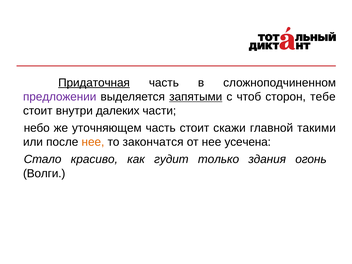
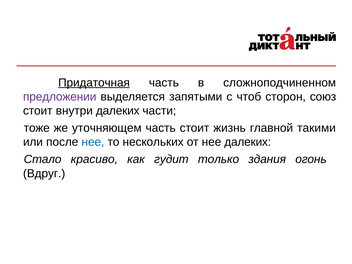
запятыми underline: present -> none (196, 97)
тебе: тебе -> союз (323, 97)
небо: небо -> тоже (37, 128)
скажи: скажи -> жизнь (230, 128)
нее colour: orange -> blue (93, 142)
закончатся: закончатся -> нескольких (153, 142)
нее усечена: усечена -> далеких (248, 142)
Волги: Волги -> Вдруг (44, 173)
